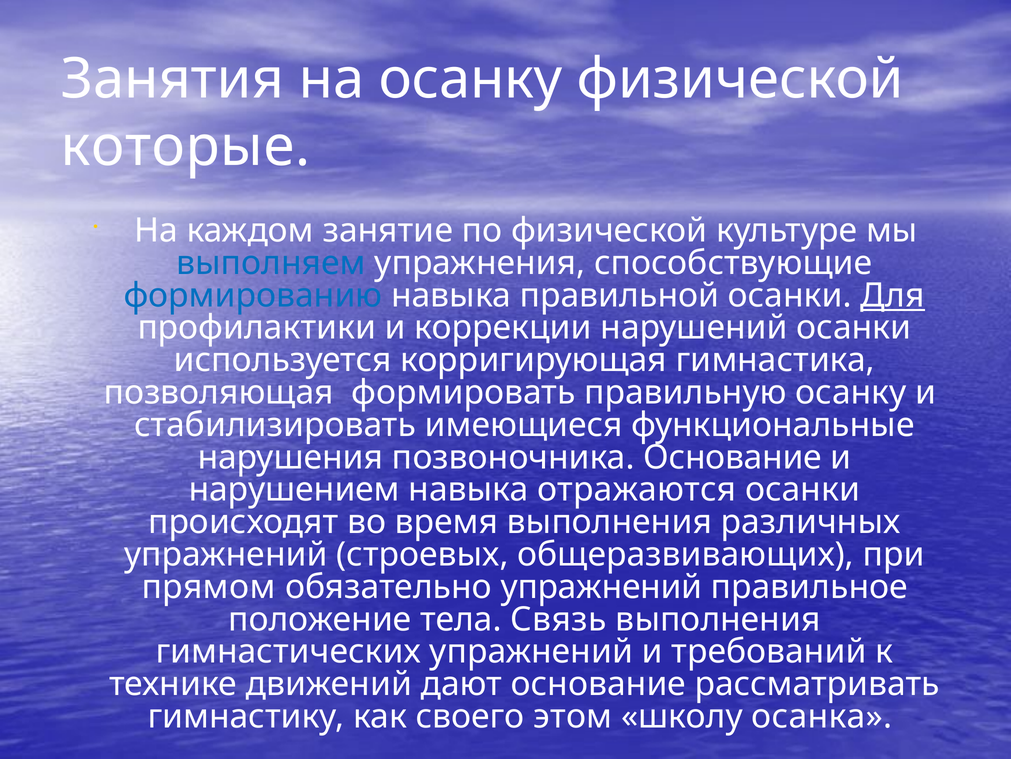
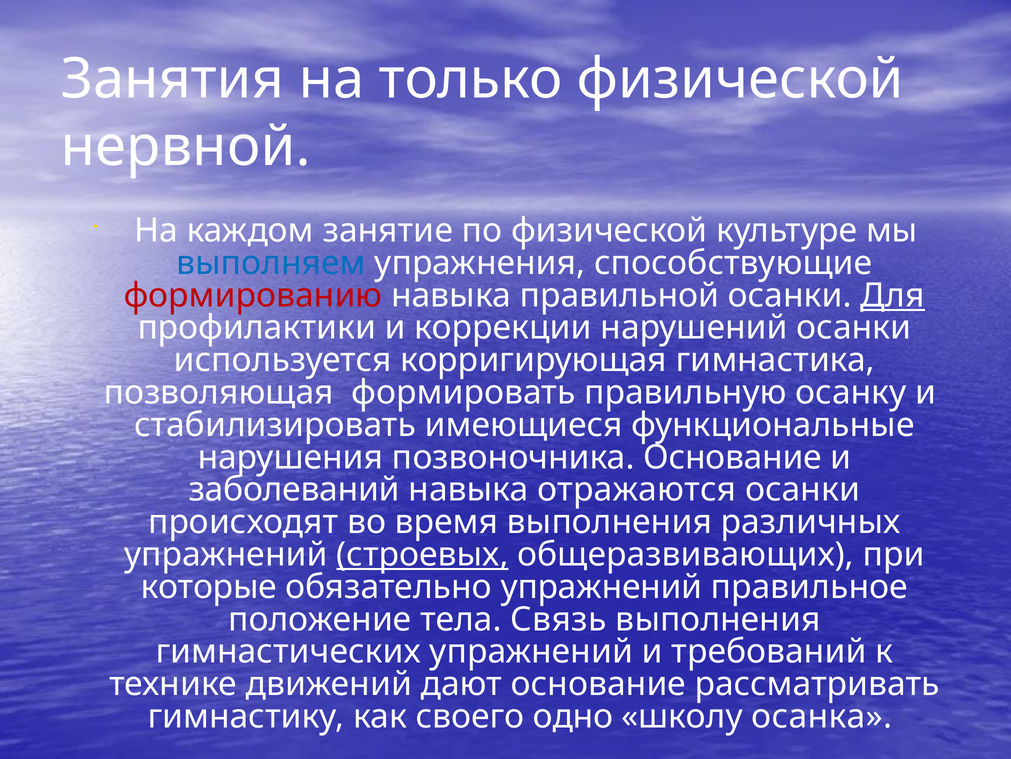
на осанку: осанку -> только (471, 79)
которые: которые -> нервной (186, 146)
формированию colour: blue -> red (253, 295)
нарушением: нарушением -> заболеваний (294, 489)
строевых underline: none -> present (422, 554)
прямом: прямом -> которые (209, 586)
этом: этом -> одно (573, 716)
